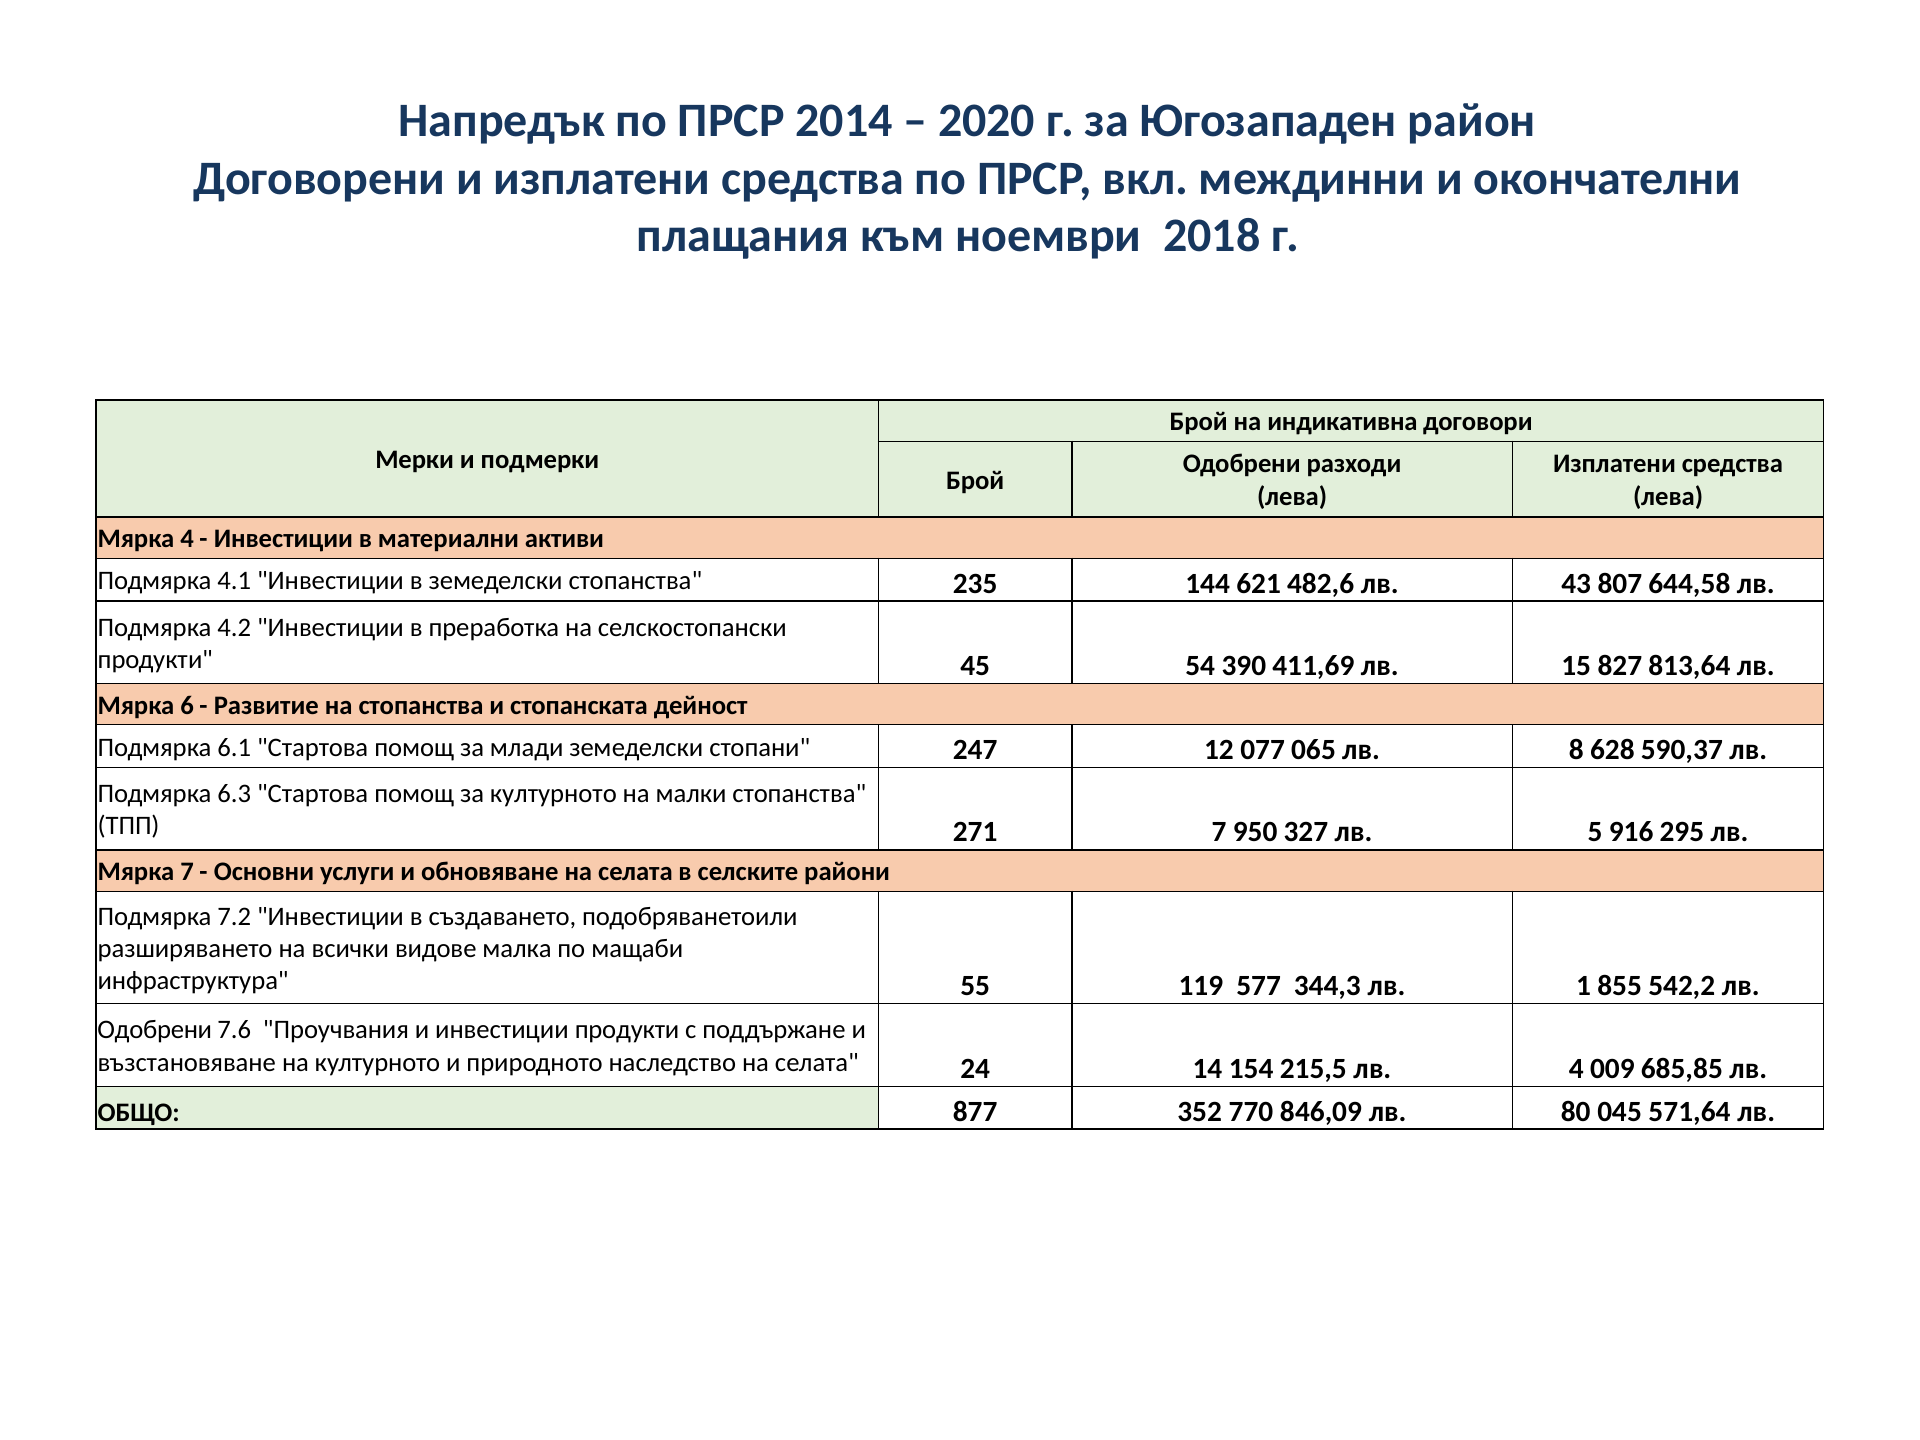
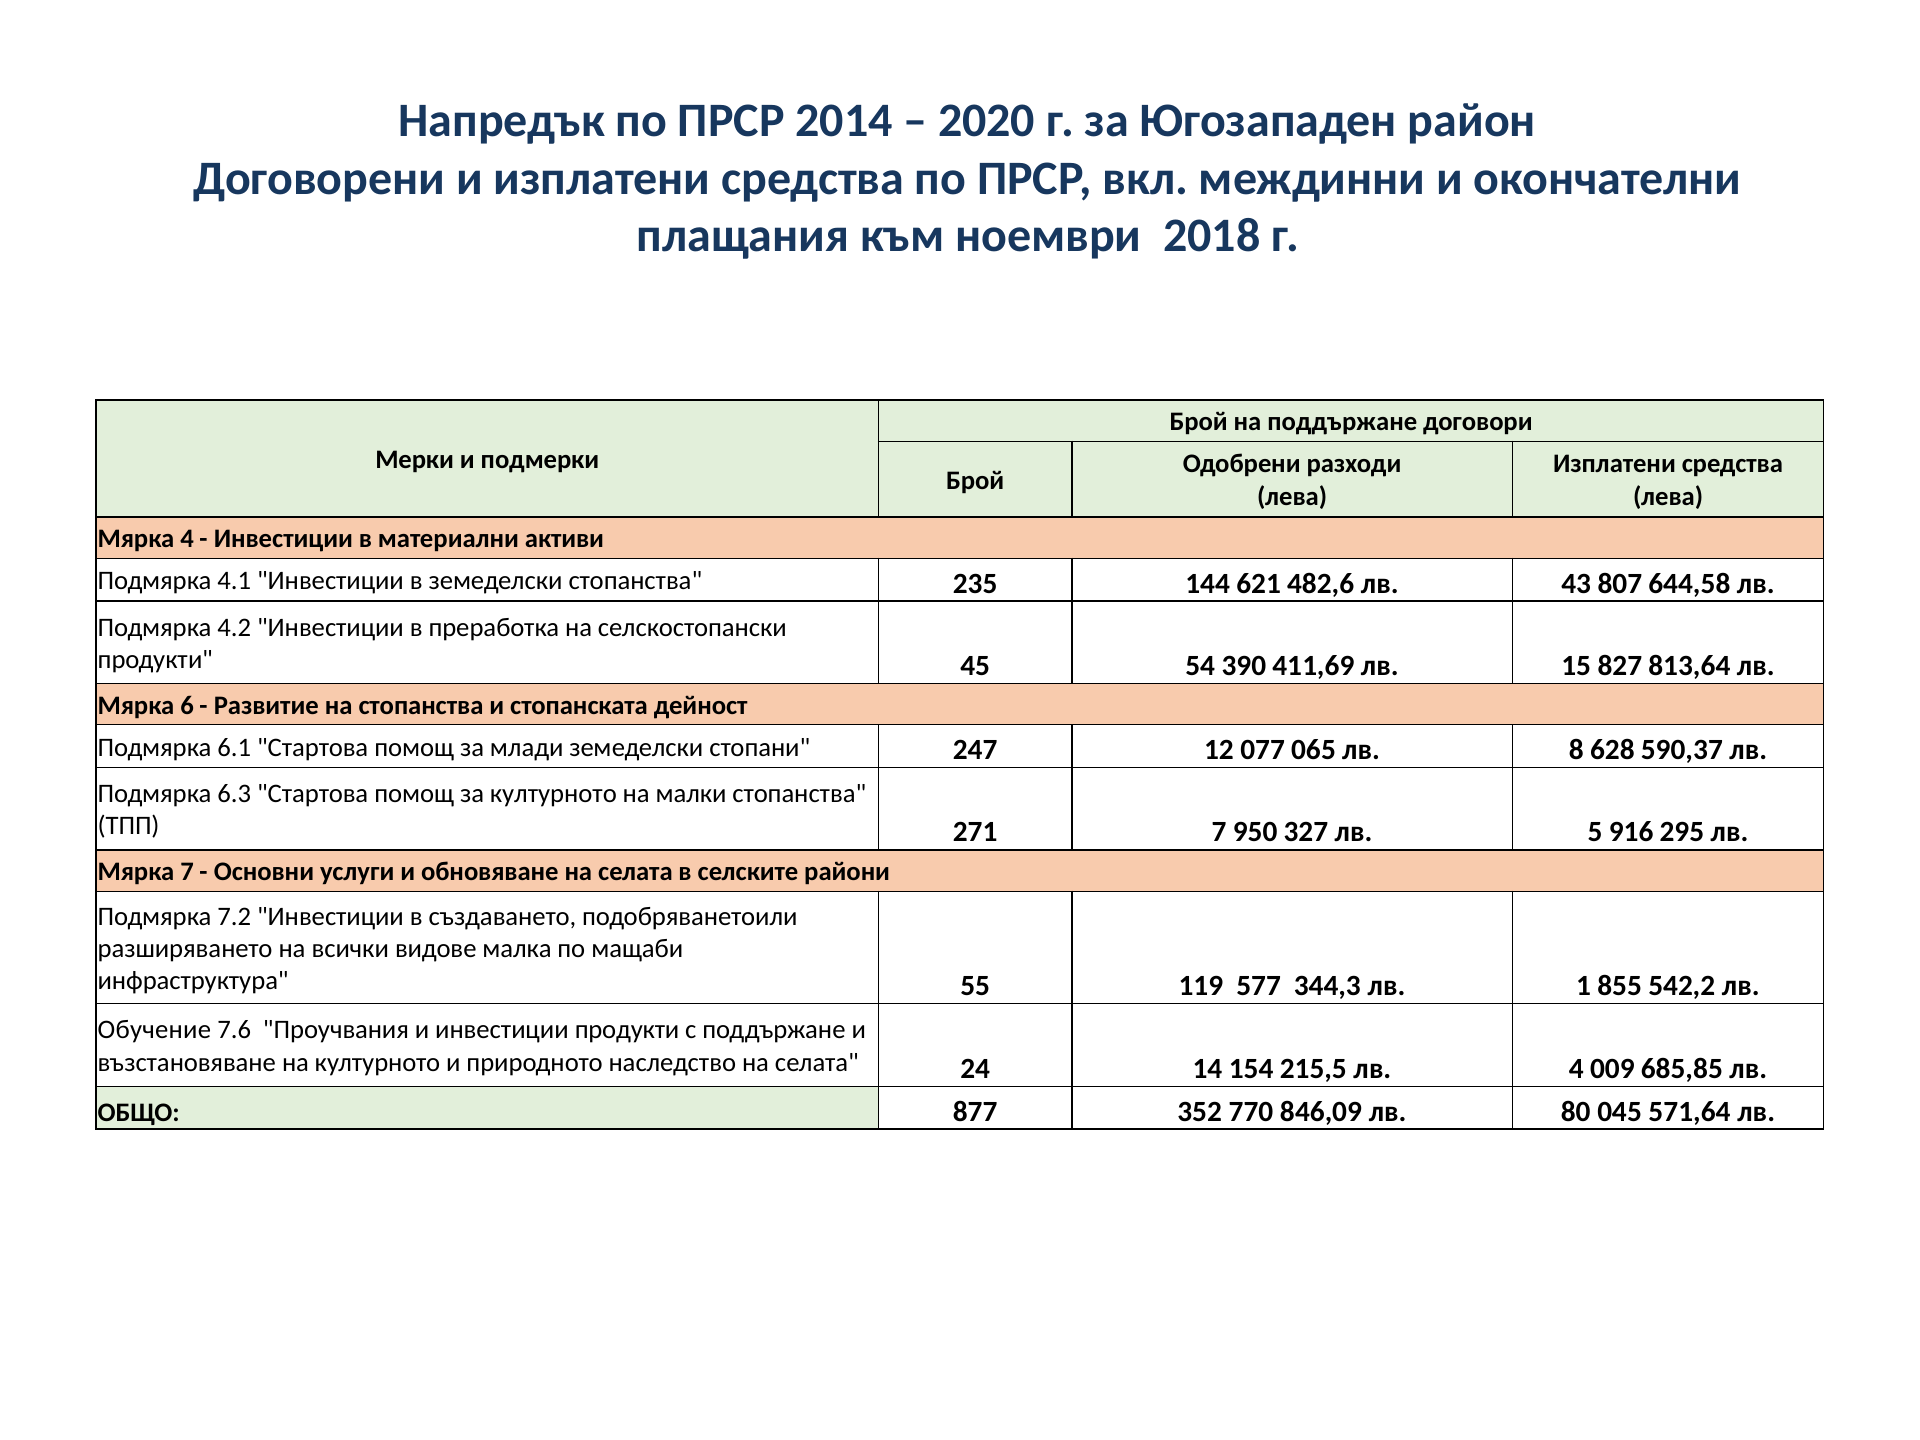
на индикативна: индикативна -> поддържане (1342, 422)
Одобрени: Одобрени -> Обучение (154, 1030)
